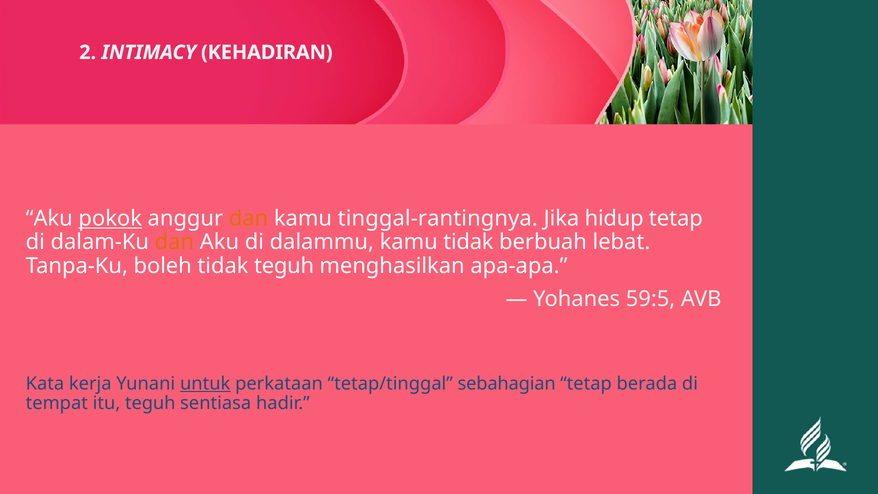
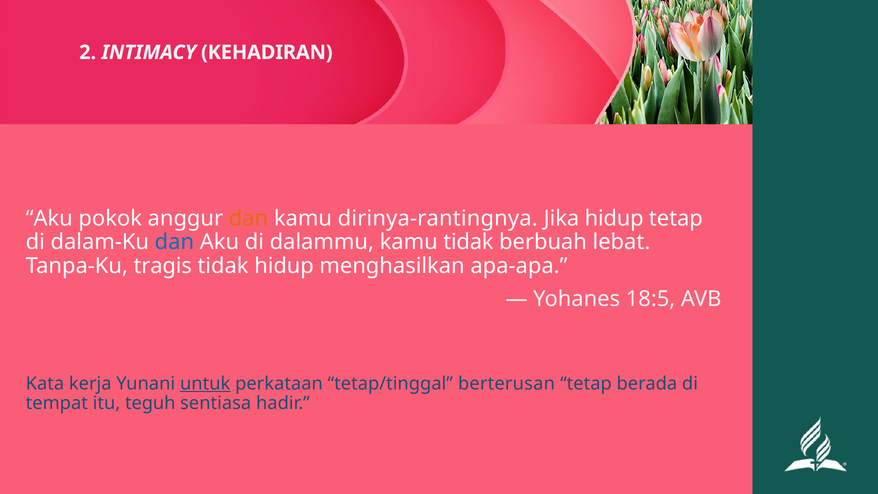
pokok underline: present -> none (110, 218)
tinggal-rantingnya: tinggal-rantingnya -> dirinya-rantingnya (438, 218)
dan colour: orange -> blue (174, 242)
boleh: boleh -> tragis (163, 266)
tidak teguh: teguh -> hidup (284, 266)
59:5: 59:5 -> 18:5 (651, 299)
sebahagian: sebahagian -> berterusan (506, 383)
